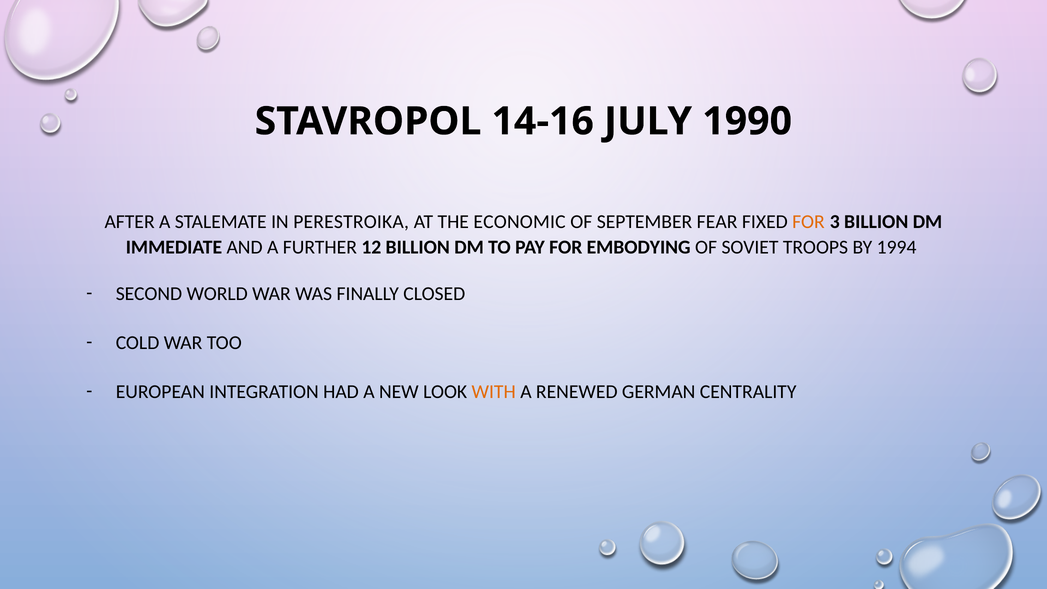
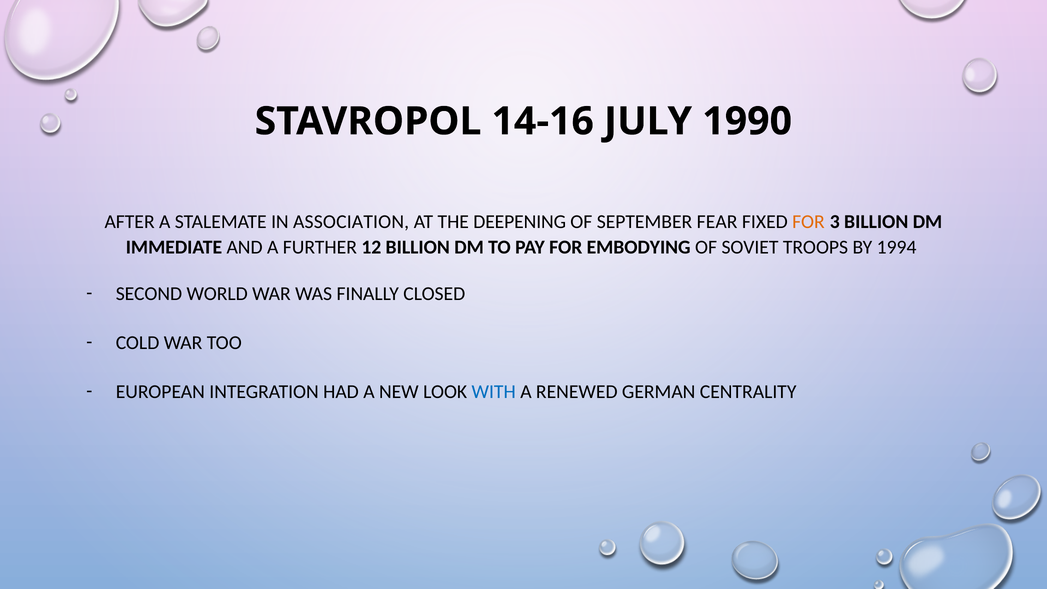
PERESTROIKA: PERESTROIKA -> ASSOCIATION (351, 222)
ECONOMIC: ECONOMIC -> DEEPENING (520, 222)
WITH colour: orange -> blue (494, 392)
